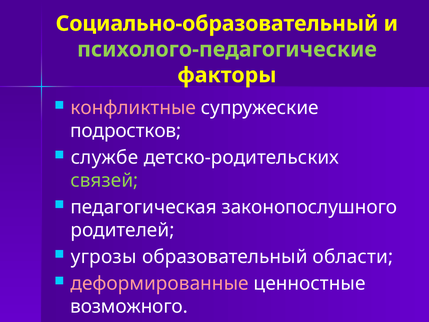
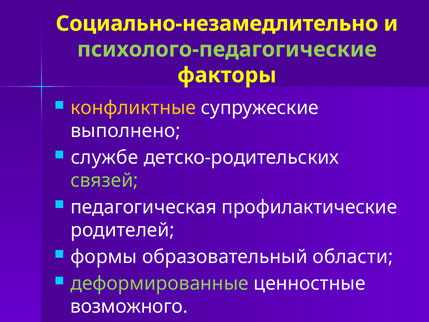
Социально-образовательный: Социально-образовательный -> Социально-незамедлительно (217, 24)
конфликтные colour: pink -> yellow (133, 108)
подростков: подростков -> выполнено (126, 131)
законопослушного: законопослушного -> профилактические (309, 207)
угрозы: угрозы -> формы (104, 257)
деформированные colour: pink -> light green (160, 283)
